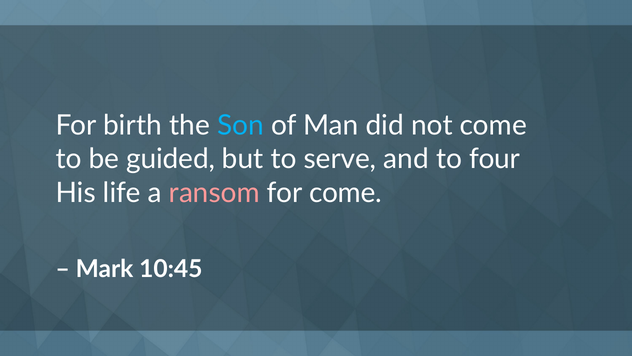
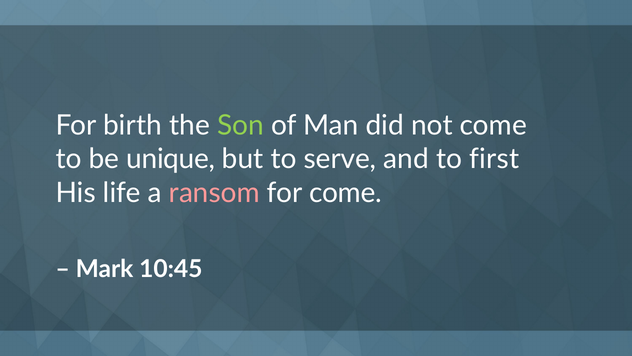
Son colour: light blue -> light green (241, 125)
guided: guided -> unique (171, 159)
four: four -> first (494, 159)
